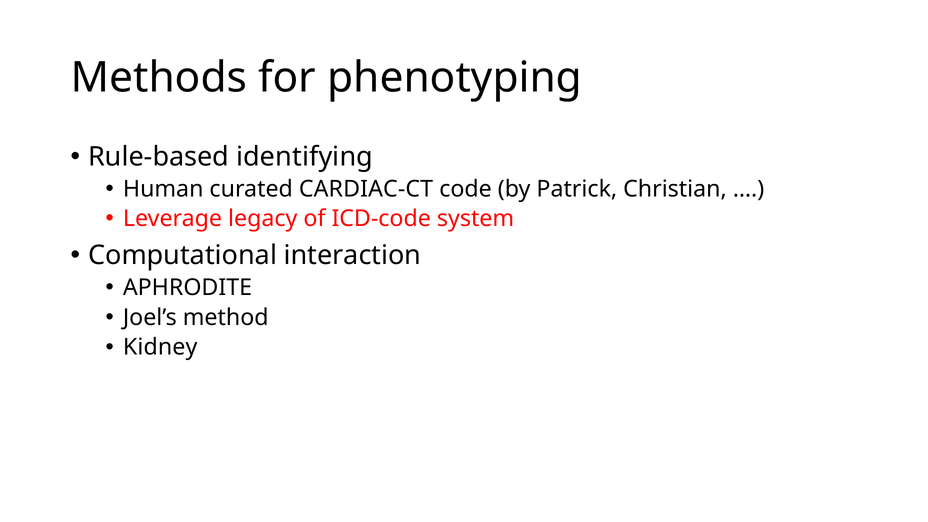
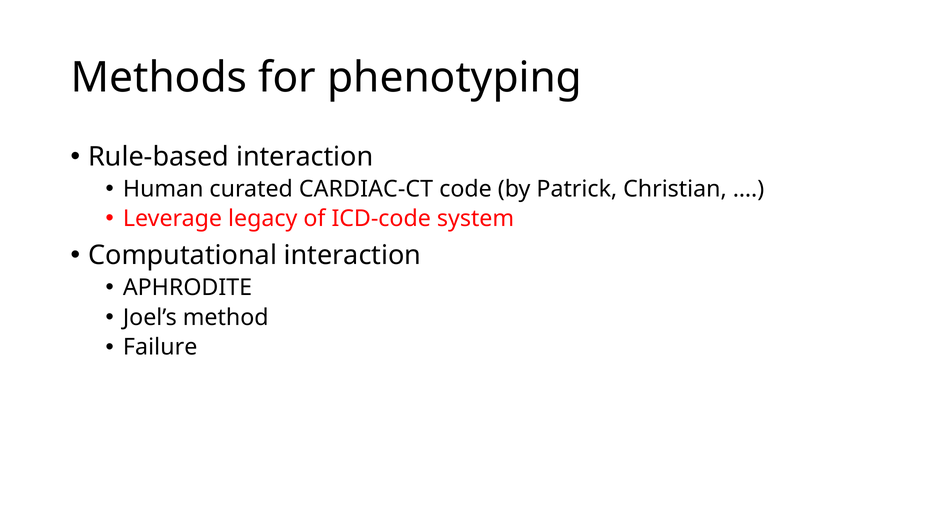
Rule-based identifying: identifying -> interaction (305, 157)
Kidney: Kidney -> Failure (160, 347)
